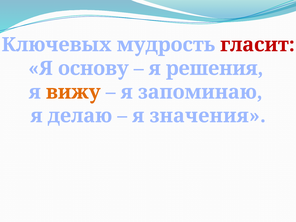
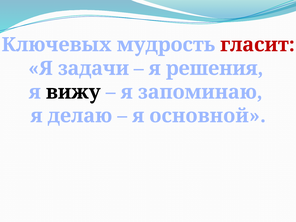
основу: основу -> задачи (93, 68)
вижу colour: orange -> black (73, 92)
значения: значения -> основной (208, 116)
